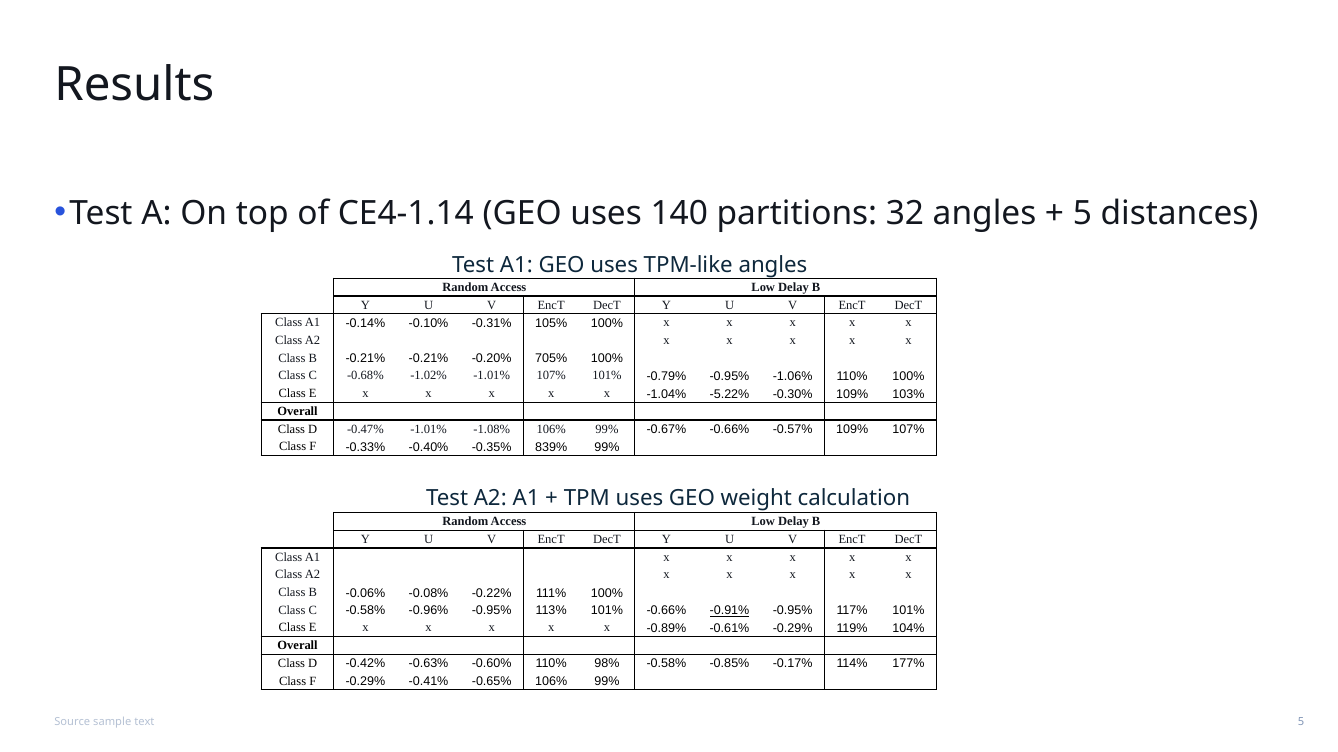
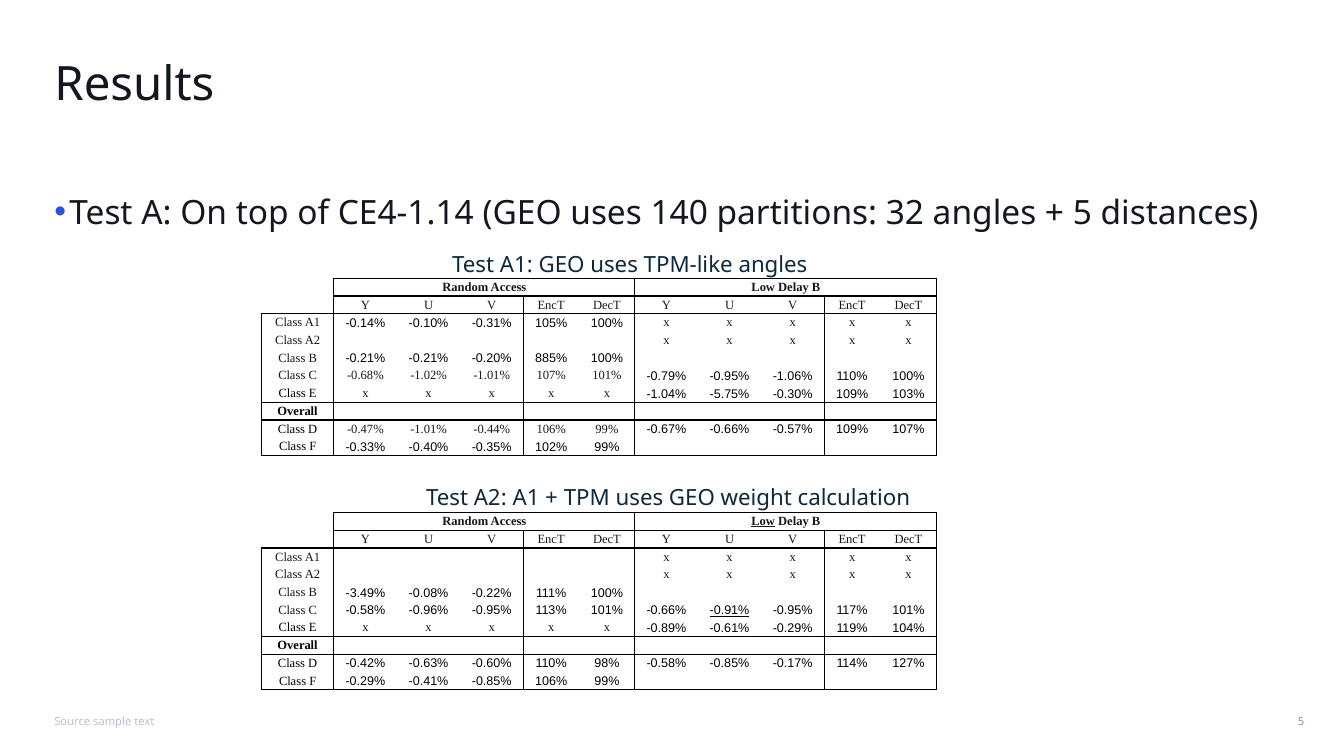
705%: 705% -> 885% (551, 359)
-5.22%: -5.22% -> -5.75% (730, 394)
-1.08%: -1.08% -> -0.44% (492, 429)
839%: 839% -> 102% (551, 448)
Low underline: none -> present (763, 522)
-0.06%: -0.06% -> -3.49% (365, 593)
177%: 177% -> 127% (908, 664)
-0.41% -0.65%: -0.65% -> -0.85% (492, 682)
